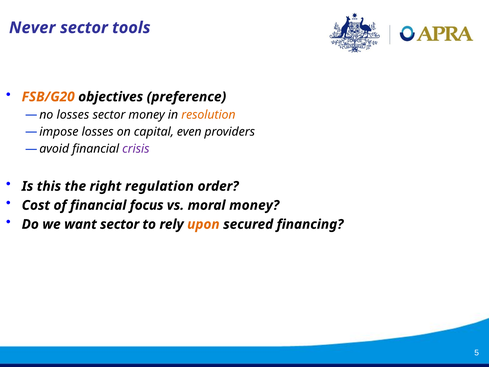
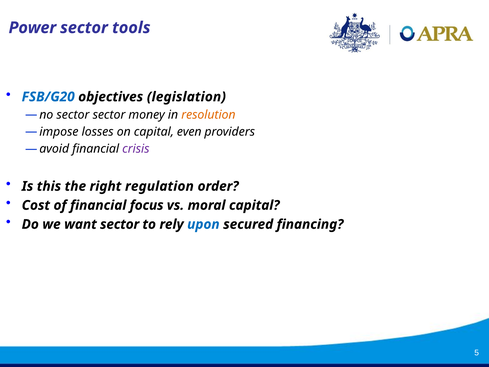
Never: Never -> Power (32, 28)
FSB/G20 colour: orange -> blue (48, 97)
preference: preference -> legislation (186, 97)
losses: losses -> sector (73, 115)
moral money: money -> capital (254, 205)
upon colour: orange -> blue (203, 224)
